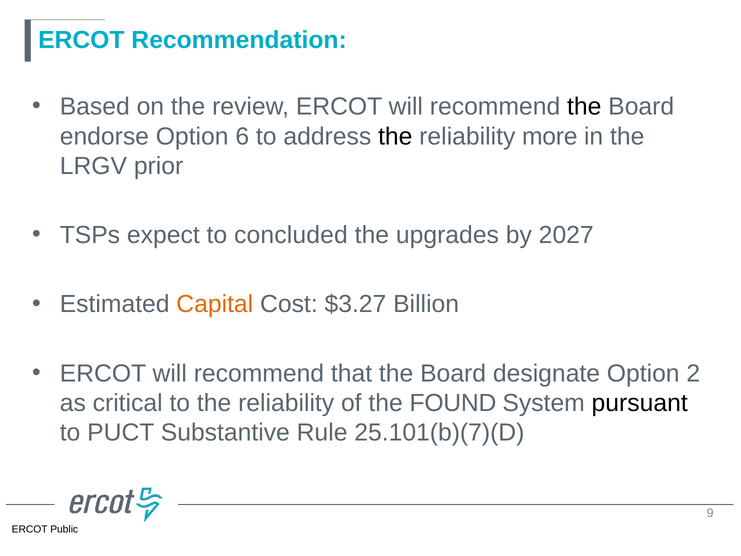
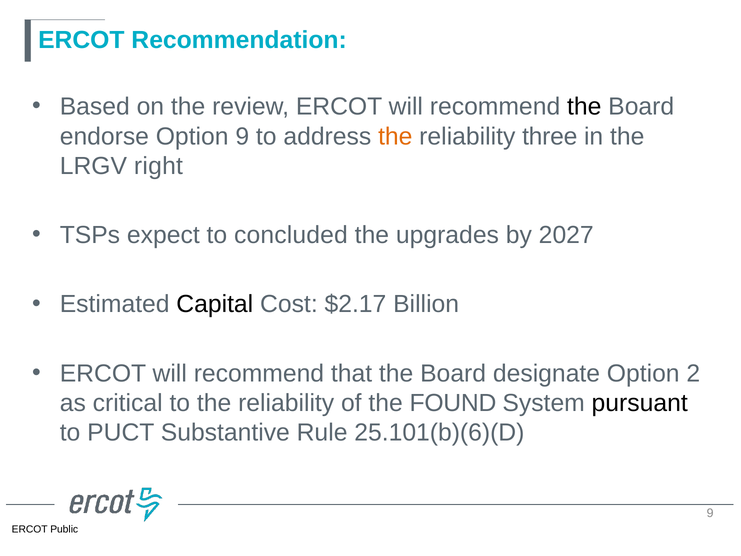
Option 6: 6 -> 9 (242, 136)
the colour: black -> orange (395, 136)
more: more -> three (550, 136)
prior: prior -> right (158, 166)
Capital colour: orange -> black (215, 304)
$3.27: $3.27 -> $2.17 (355, 304)
25.101(b)(7)(D: 25.101(b)(7)(D -> 25.101(b)(6)(D (439, 433)
